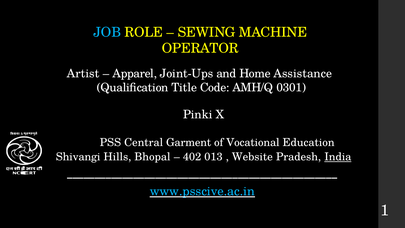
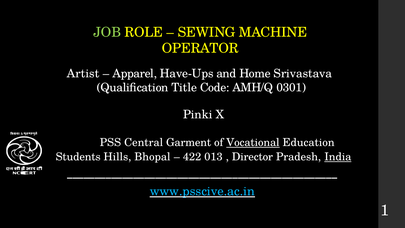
JOB colour: light blue -> light green (107, 32)
Joint-Ups: Joint-Ups -> Have-Ups (187, 73)
Assistance: Assistance -> Srivastava (303, 73)
Vocational underline: none -> present (253, 142)
Shivangi: Shivangi -> Students (78, 157)
402: 402 -> 422 (192, 157)
Website: Website -> Director (252, 157)
